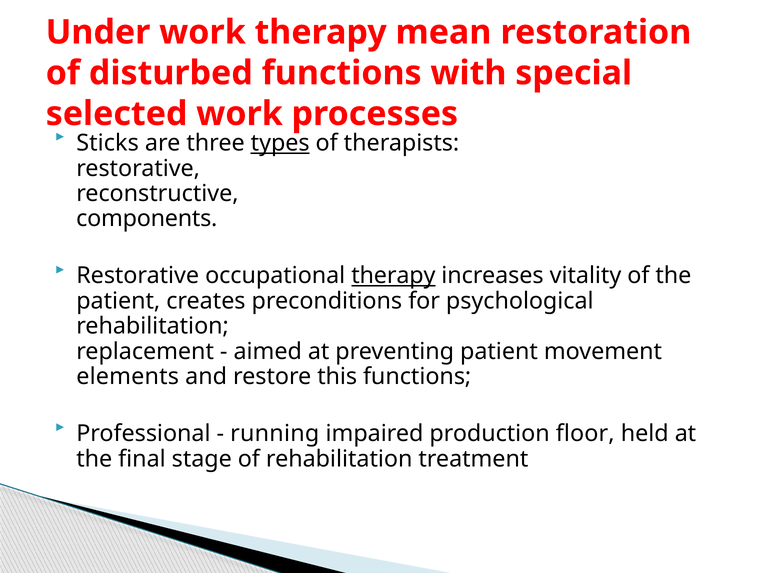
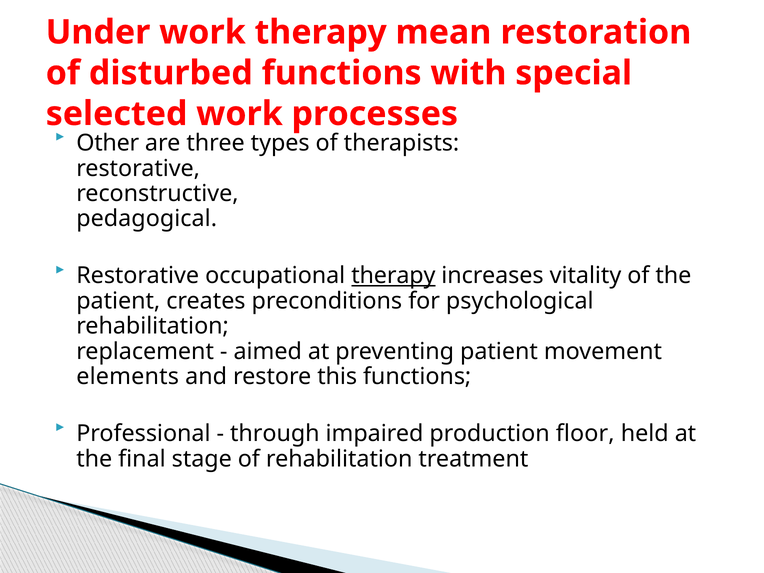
Sticks: Sticks -> Other (108, 143)
types underline: present -> none (280, 143)
components: components -> pedagogical (147, 219)
running: running -> through (275, 434)
